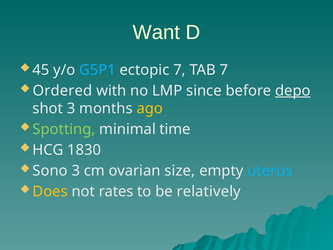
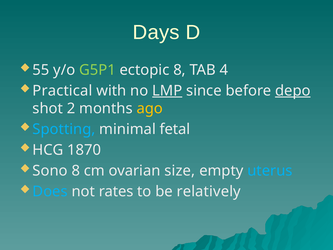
Want: Want -> Days (156, 32)
45: 45 -> 55 (41, 70)
G5P1 colour: light blue -> light green (97, 70)
ectopic 7: 7 -> 8 (179, 70)
TAB 7: 7 -> 4 (224, 70)
Ordered: Ordered -> Practical (62, 91)
LMP underline: none -> present (167, 91)
shot 3: 3 -> 2 (71, 108)
Spotting colour: light green -> light blue (64, 129)
time: time -> fetal (175, 129)
1830: 1830 -> 1870 (84, 150)
Sono 3: 3 -> 8 (76, 171)
Does colour: yellow -> light blue (50, 191)
